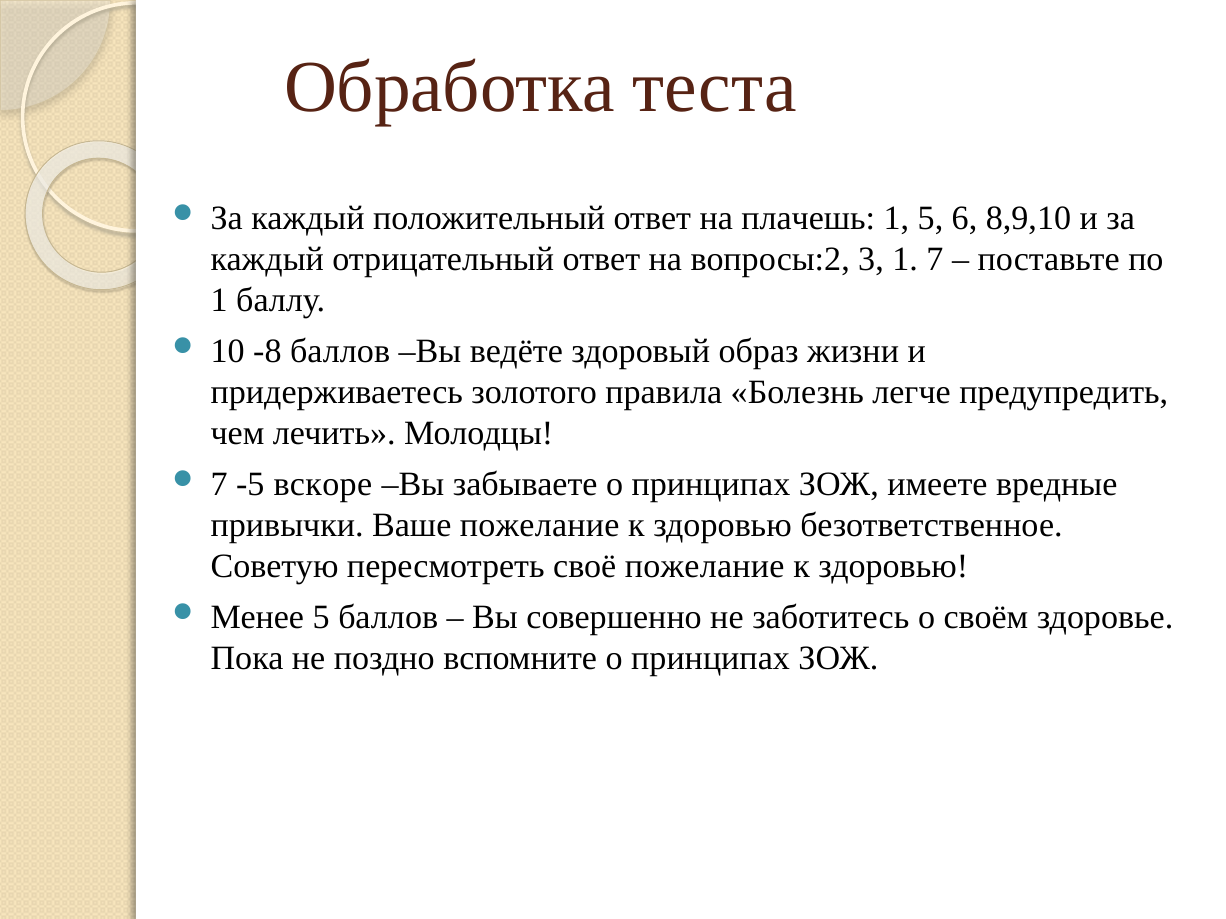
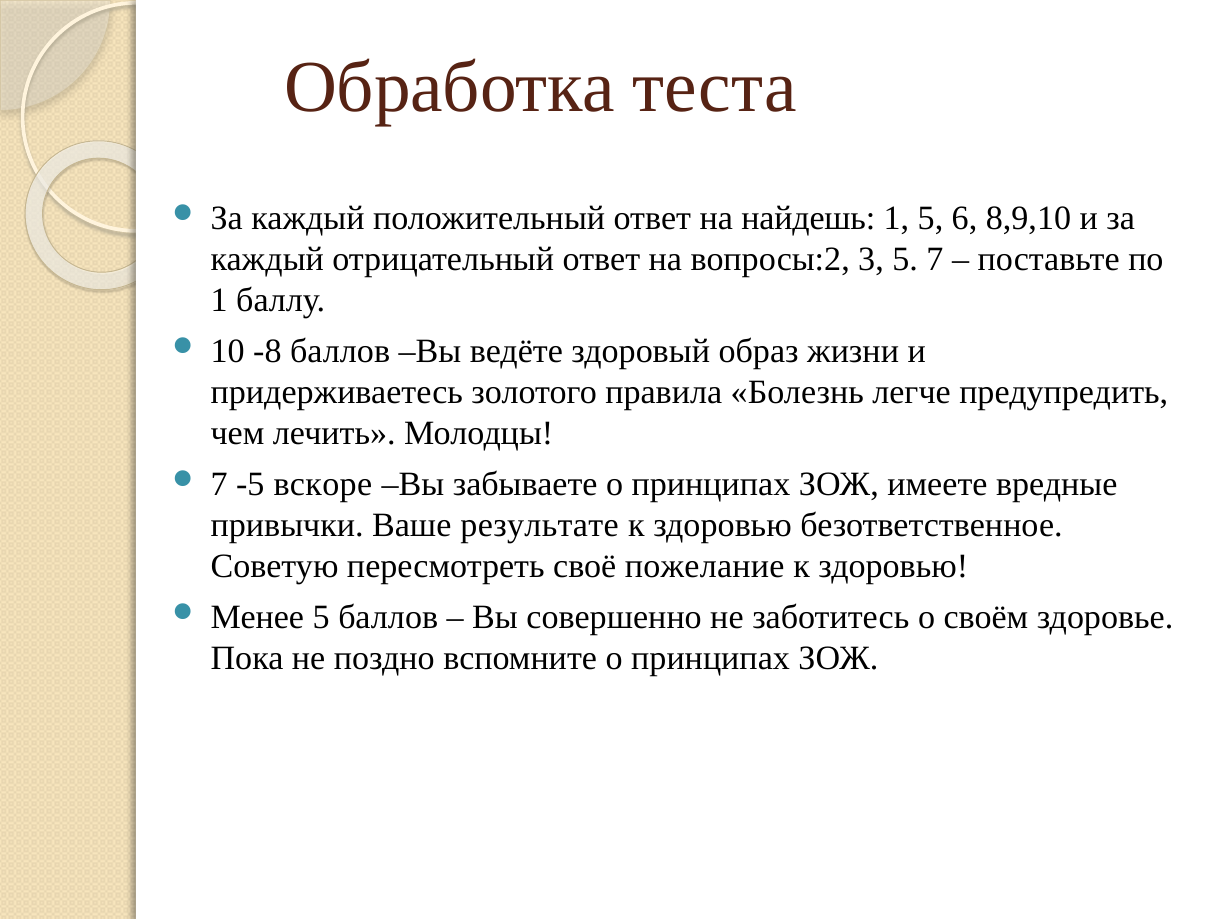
плачешь: плачешь -> найдешь (808, 218)
3 1: 1 -> 5 (905, 259)
Ваше пожелание: пожелание -> результате (540, 525)
